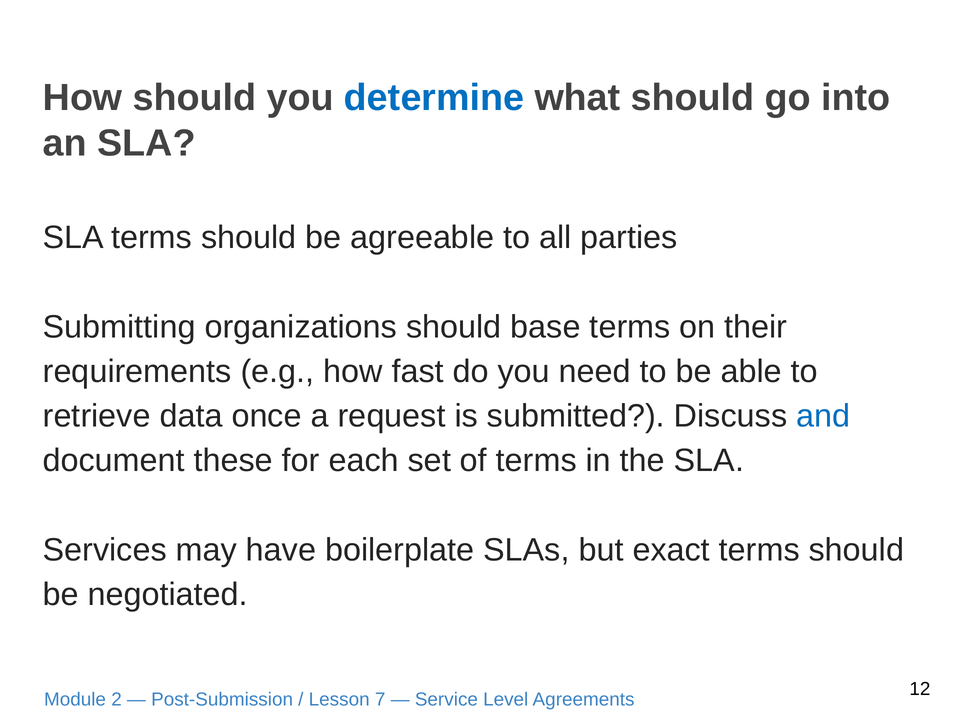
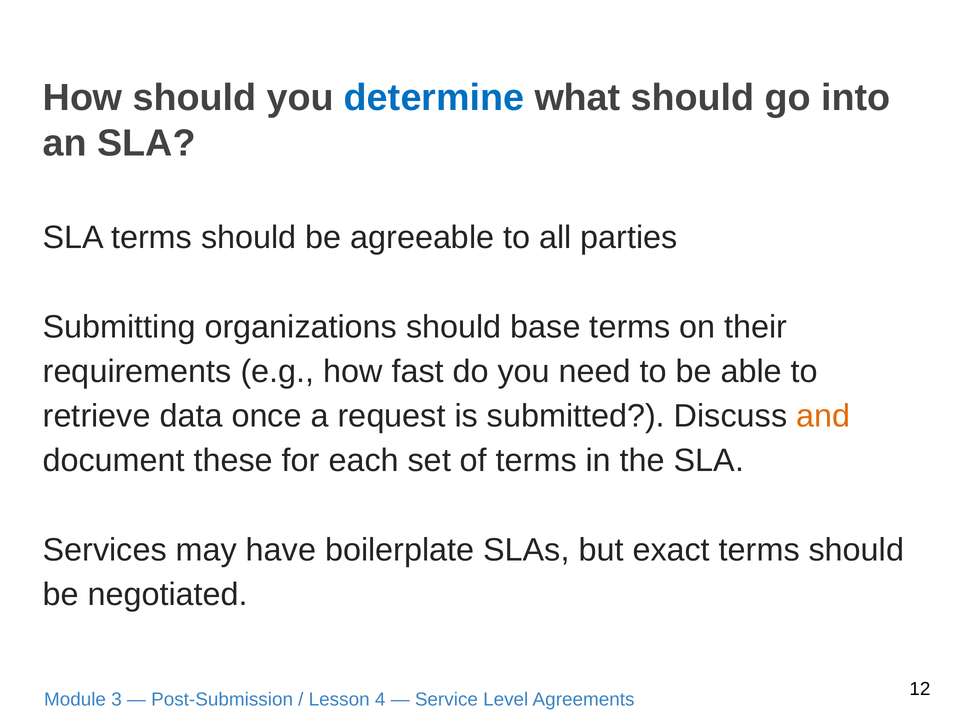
and colour: blue -> orange (823, 416)
2: 2 -> 3 (117, 700)
7: 7 -> 4 (380, 700)
